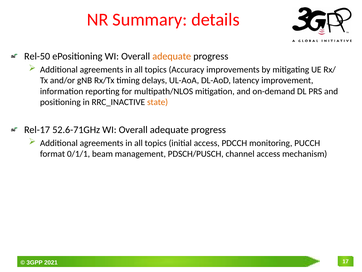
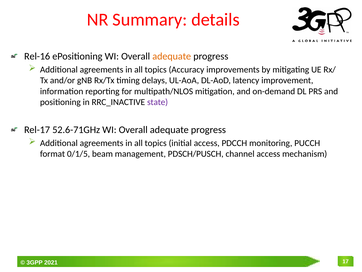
Rel-50: Rel-50 -> Rel-16 (37, 56)
state colour: orange -> purple (158, 102)
0/1/1: 0/1/1 -> 0/1/5 (79, 154)
